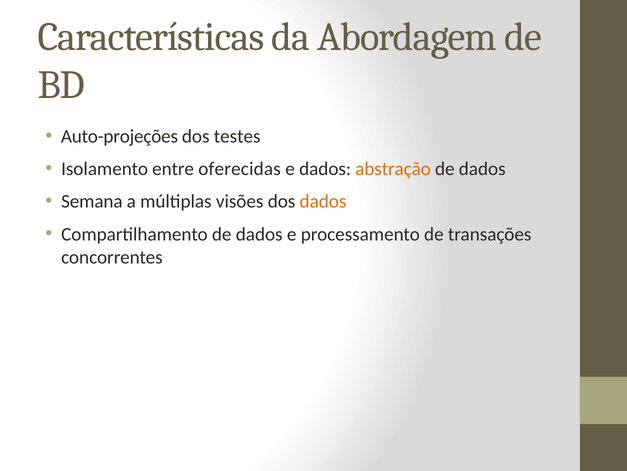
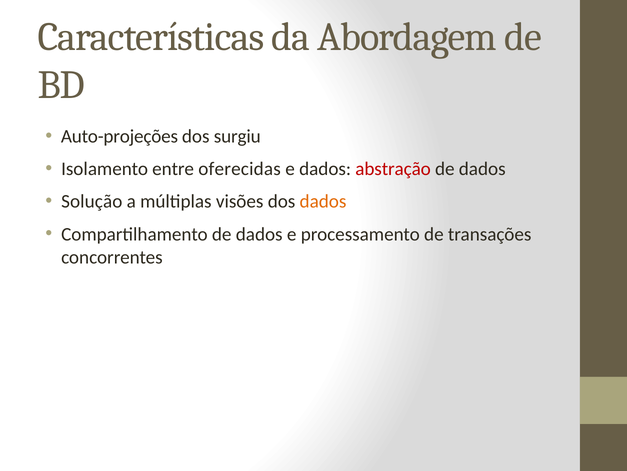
testes: testes -> surgiu (237, 136)
abstração colour: orange -> red (393, 169)
Semana: Semana -> Solução (92, 201)
